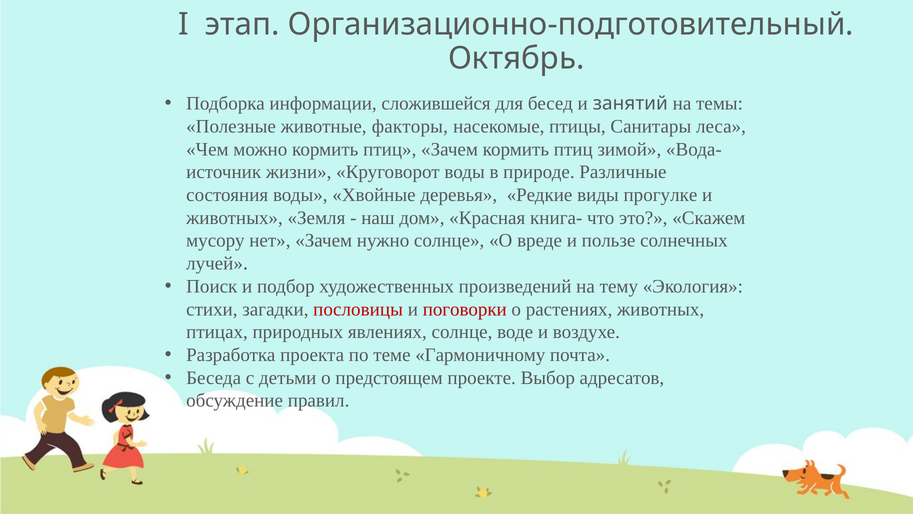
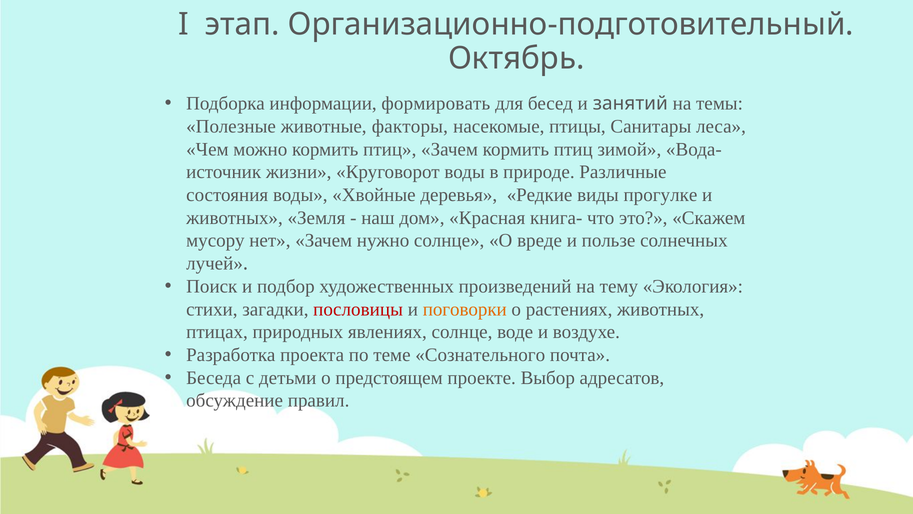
сложившейся: сложившейся -> формировать (436, 103)
поговорки colour: red -> orange (465, 309)
Гармоничному: Гармоничному -> Сознательного (480, 355)
